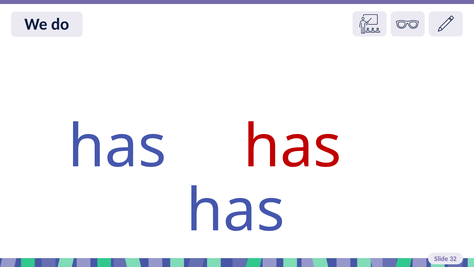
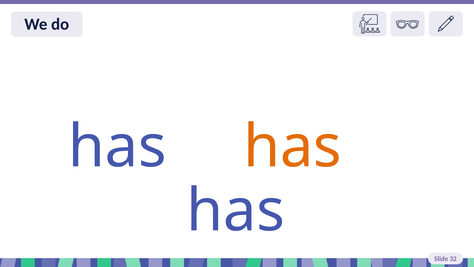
has colour: red -> orange (293, 147)
